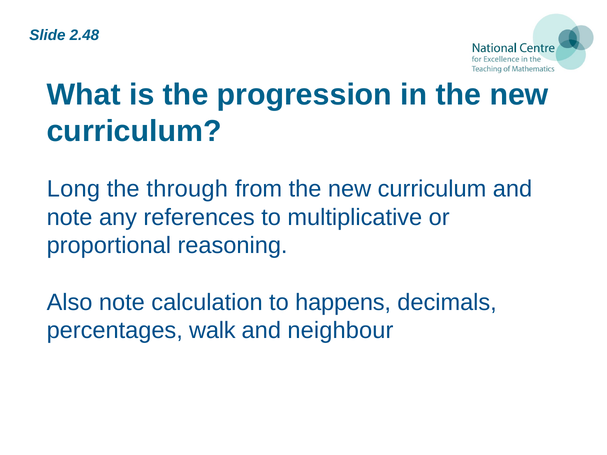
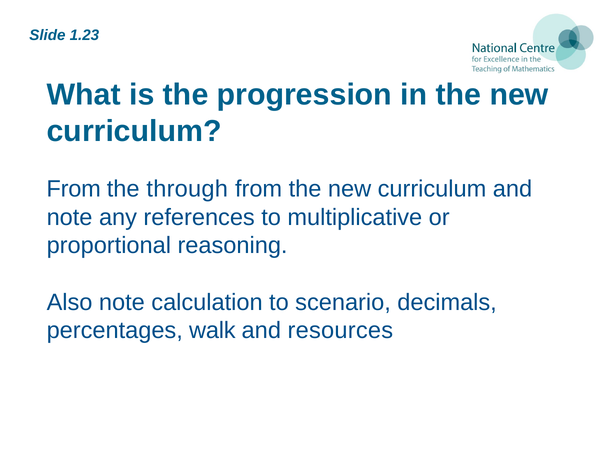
2.48: 2.48 -> 1.23 (84, 35)
Long: Long -> From (74, 189)
happens: happens -> scenario (343, 303)
neighbour: neighbour -> resources (340, 331)
